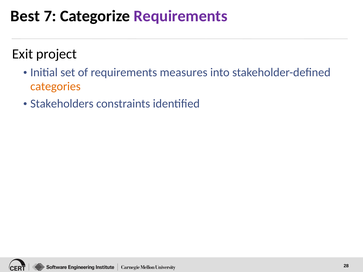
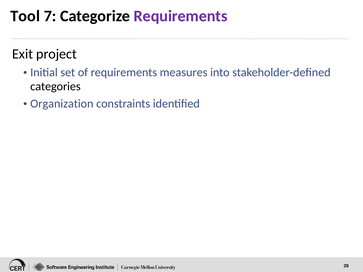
Best: Best -> Tool (25, 16)
categories colour: orange -> black (55, 86)
Stakeholders: Stakeholders -> Organization (62, 104)
